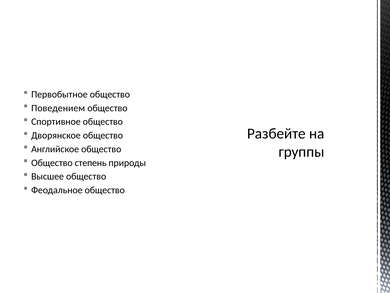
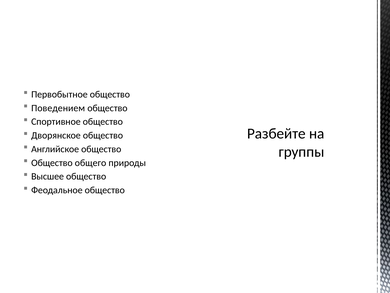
степень: степень -> общего (91, 163)
